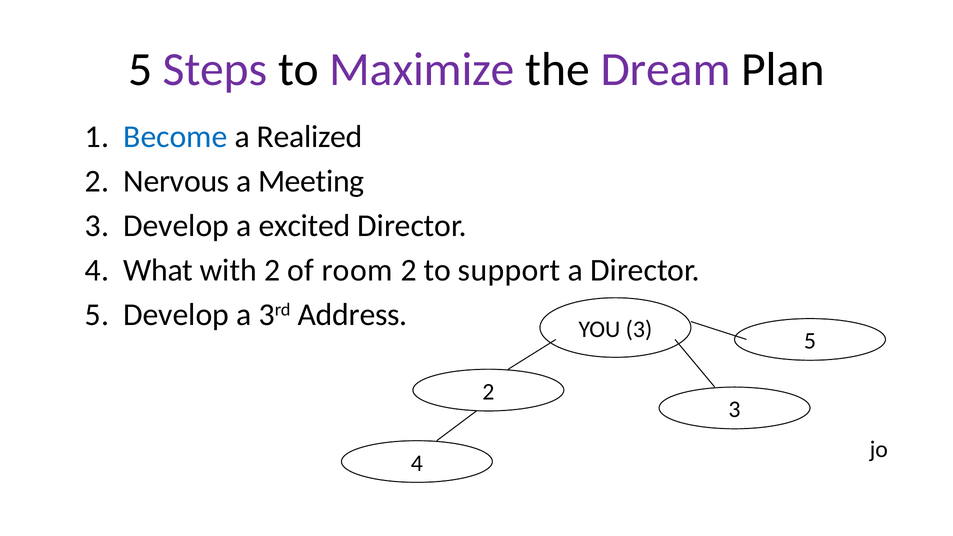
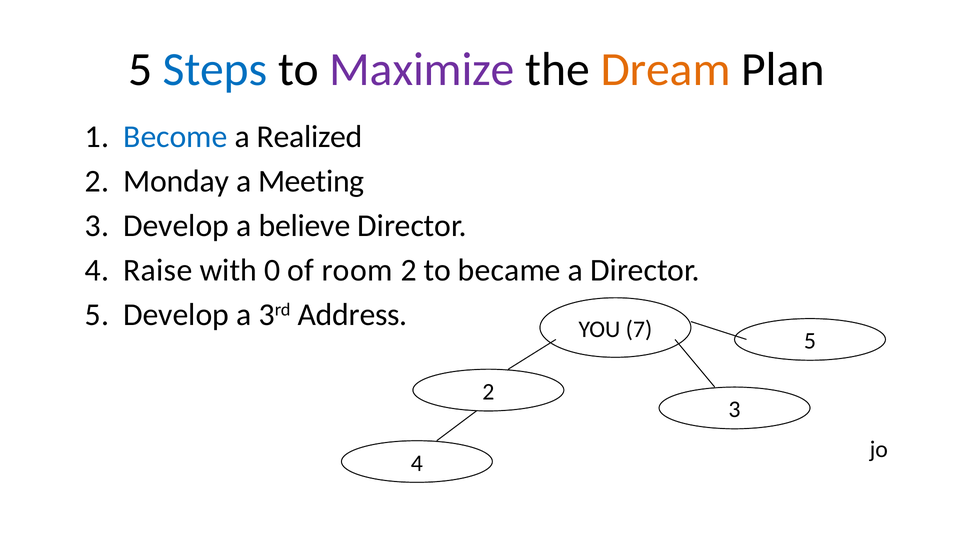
Steps colour: purple -> blue (215, 69)
Dream colour: purple -> orange (666, 69)
Nervous: Nervous -> Monday (176, 181)
excited: excited -> believe (304, 226)
What: What -> Raise (158, 270)
with 2: 2 -> 0 (272, 270)
support: support -> became (509, 270)
YOU 3: 3 -> 7 (639, 329)
